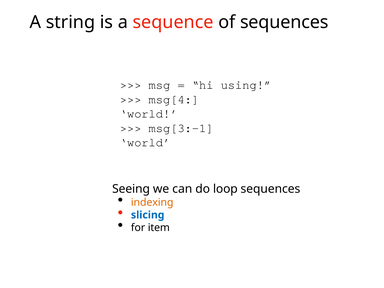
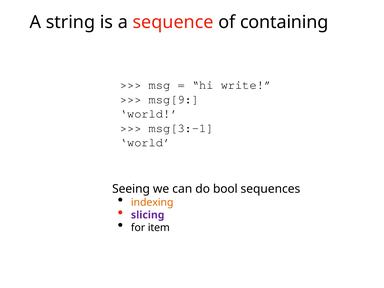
of sequences: sequences -> containing (284, 22)
using: using -> write (246, 85)
msg[4: msg[4 -> msg[9 (174, 99)
loop: loop -> bool (225, 189)
slicing colour: blue -> purple (148, 215)
